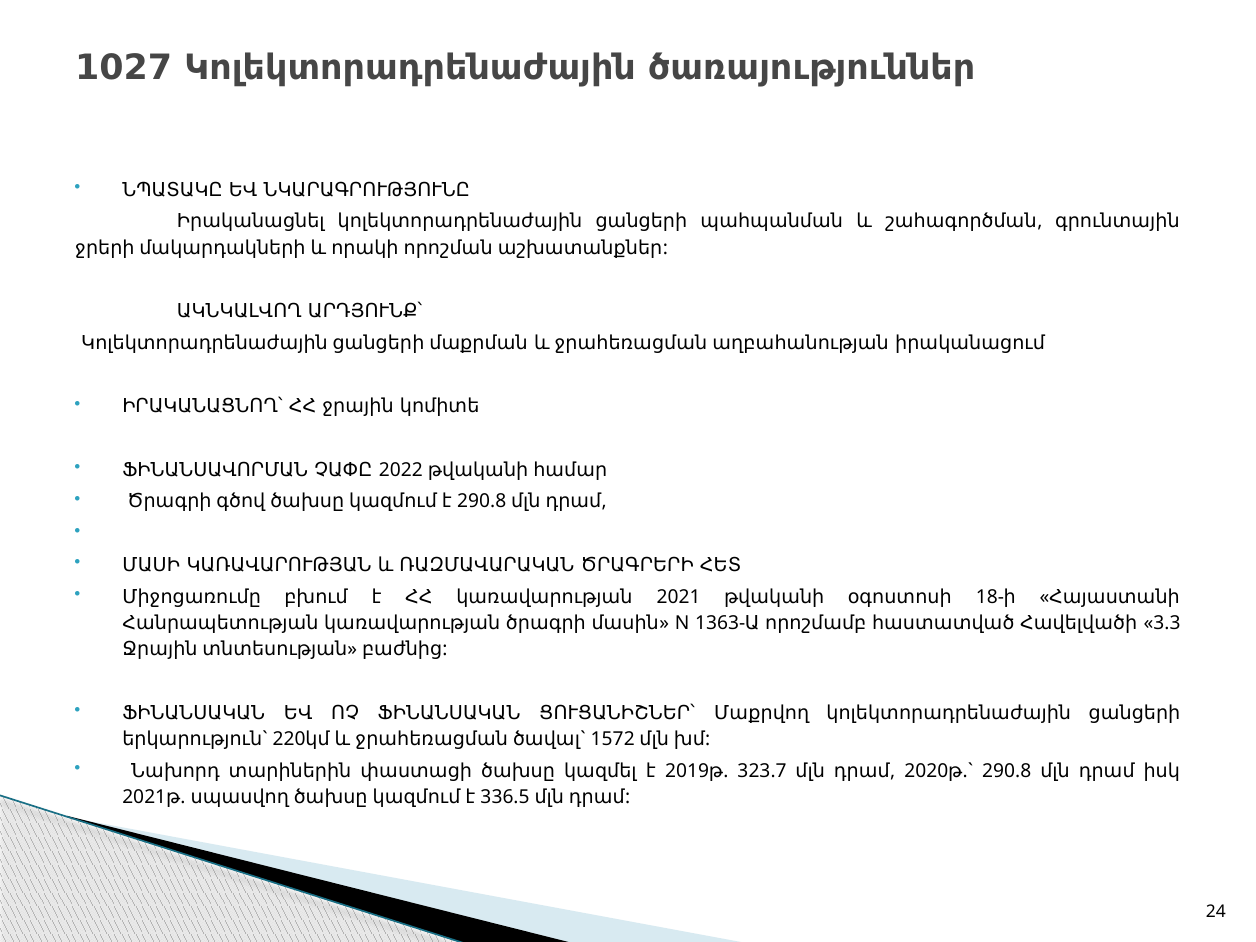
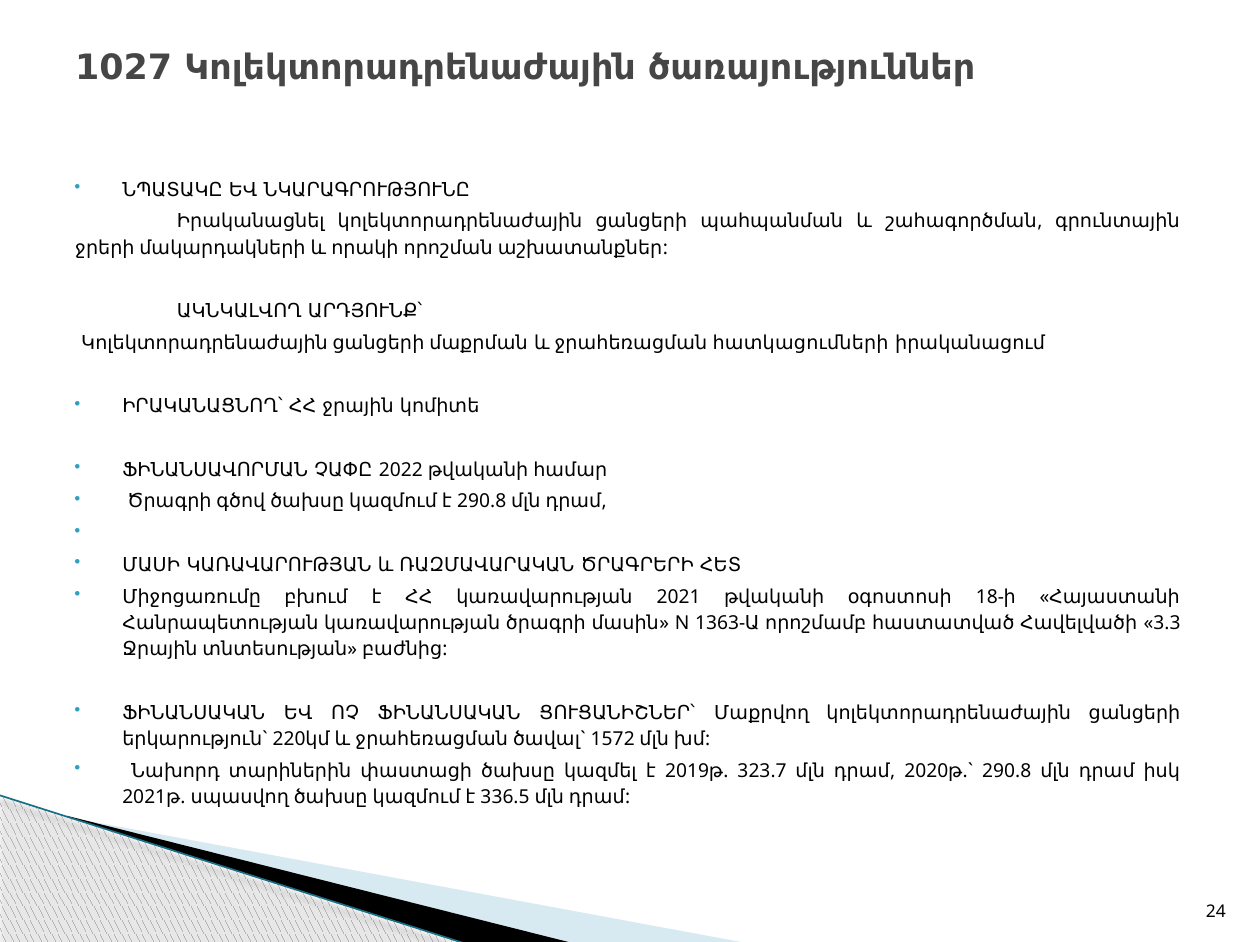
աղբահանության: աղբահանության -> հատկացումների (801, 343)
